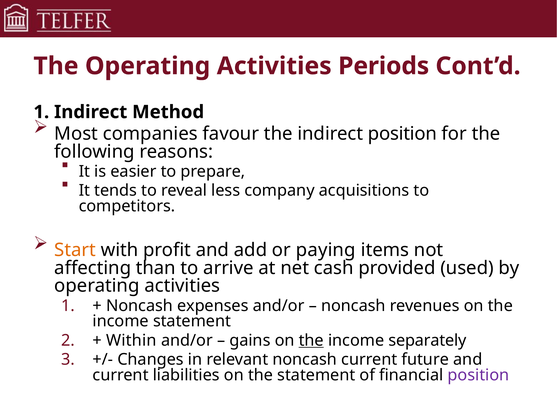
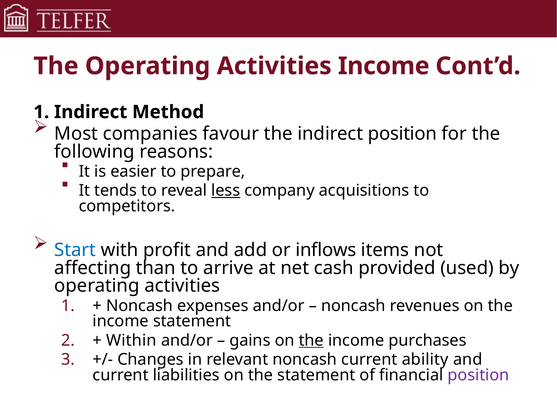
Activities Periods: Periods -> Income (384, 66)
less underline: none -> present (226, 190)
Start colour: orange -> blue (75, 250)
paying: paying -> inflows (326, 250)
separately: separately -> purchases (427, 340)
future: future -> ability (425, 359)
